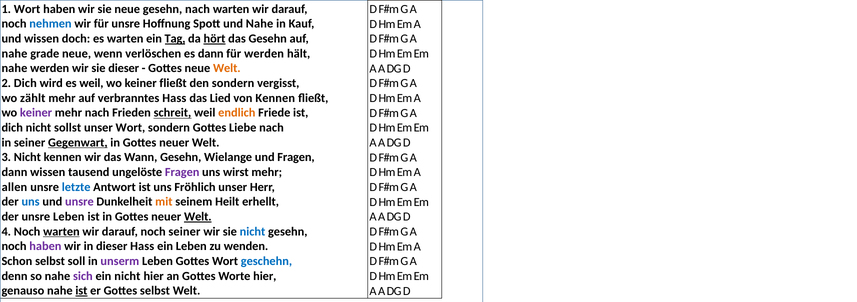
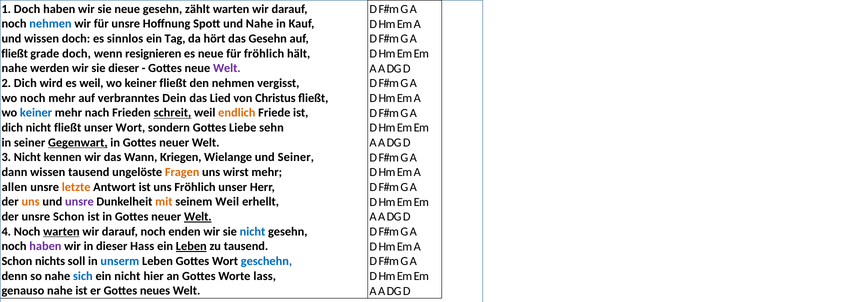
1 Wort: Wort -> Doch (27, 9)
gesehn nach: nach -> zählt (198, 9)
es warten: warten -> sinnlos (125, 39)
Tag underline: present -> none (175, 39)
hört underline: present -> none (214, 39)
nahe: nahe -> fließt (15, 53)
grade neue: neue -> doch (77, 53)
verlöschen: verlöschen -> resignieren (153, 53)
es dann: dann -> neue (211, 53)
für werden: werden -> fröhlich (264, 53)
Welt colour: orange -> purple (227, 68)
den sondern: sondern -> nehmen (233, 83)
wo zählt: zählt -> noch (33, 98)
verbranntes Hass: Hass -> Dein (174, 98)
von Kennen: Kennen -> Christus (275, 98)
keiner colour: purple -> blue (36, 113)
nicht sollst: sollst -> fließt (68, 128)
Liebe nach: nach -> sehn (271, 128)
Wann Gesehn: Gesehn -> Kriegen (181, 157)
und Fragen: Fragen -> Seiner (296, 157)
Fragen colour: purple -> orange (182, 172)
letzte colour: blue -> orange (76, 187)
uns colour: blue -> orange (31, 202)
seinem Heilt: Heilt -> Weil (227, 202)
unsre Leben: Leben -> Schon (69, 216)
noch seiner: seiner -> enden (185, 231)
Leben underline: none -> present (191, 246)
zu wenden: wenden -> tausend (246, 246)
Schon selbst: selbst -> nichts (50, 261)
unserm colour: purple -> blue (120, 261)
sich colour: purple -> blue (83, 276)
Worte hier: hier -> lass (265, 276)
ist underline: present -> none (81, 291)
Gottes selbst: selbst -> neues (155, 291)
